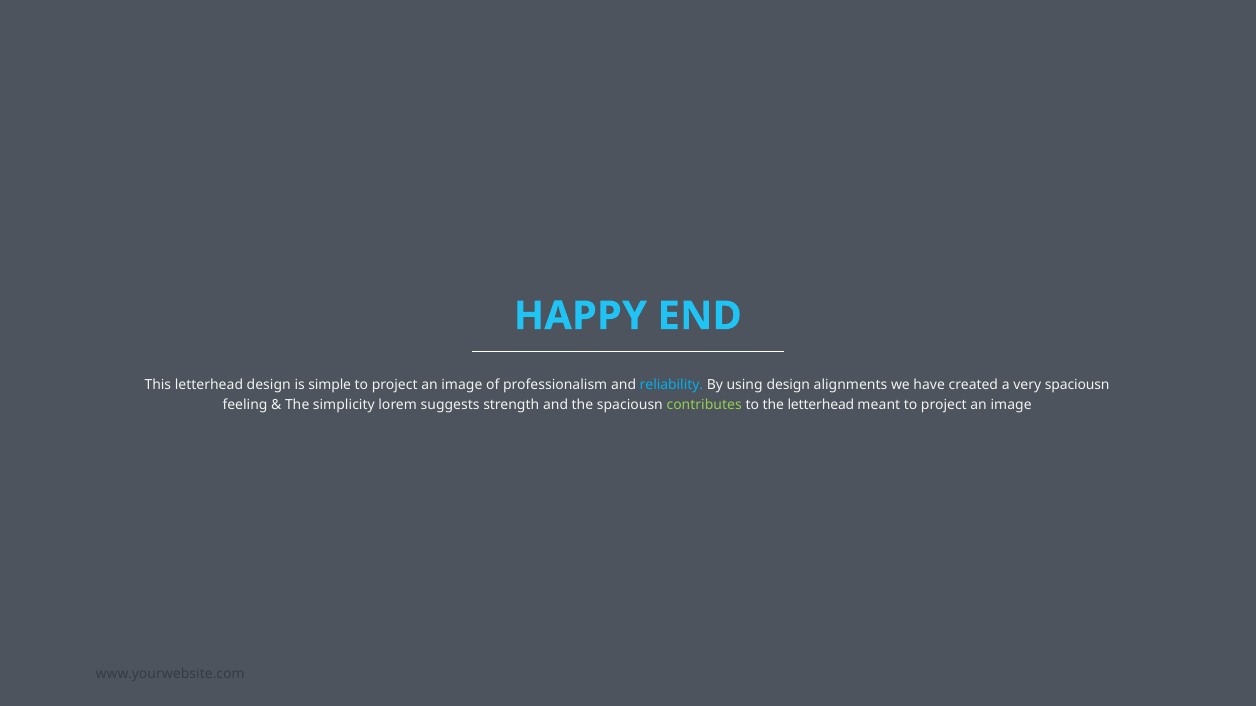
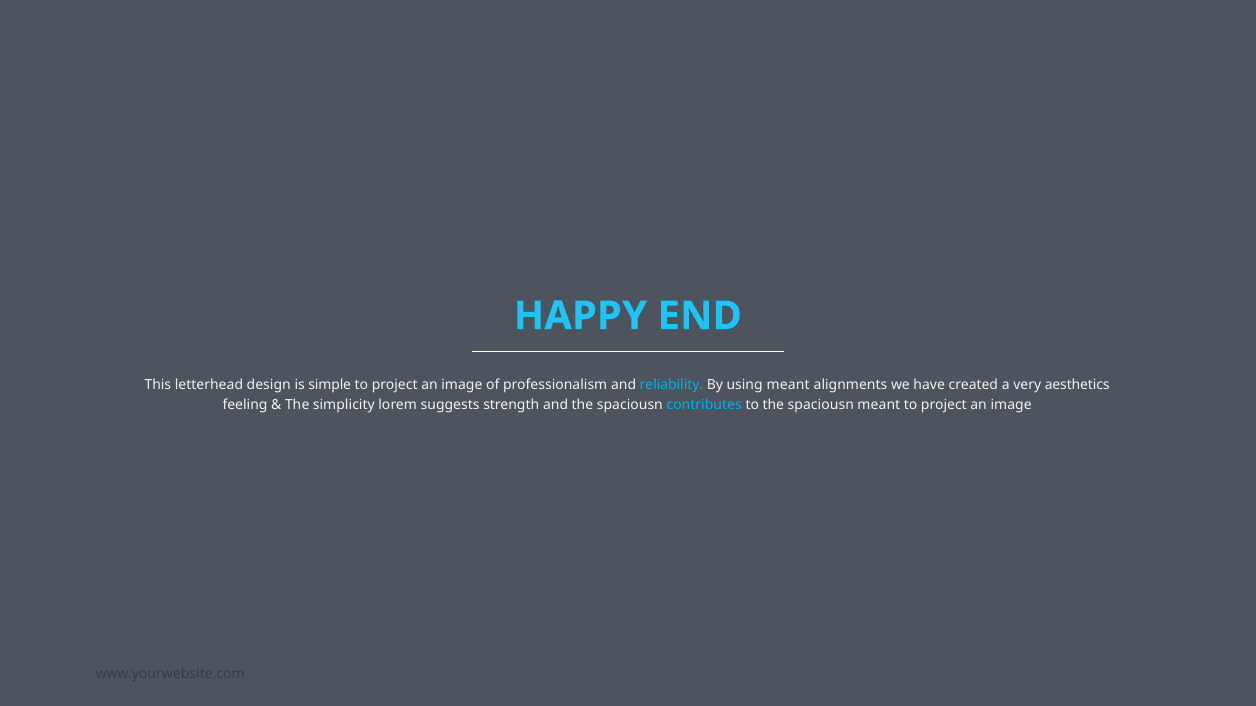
using design: design -> meant (788, 385)
very spaciousn: spaciousn -> aesthetics (1077, 385)
contributes colour: light green -> light blue (704, 405)
to the letterhead: letterhead -> spaciousn (821, 405)
